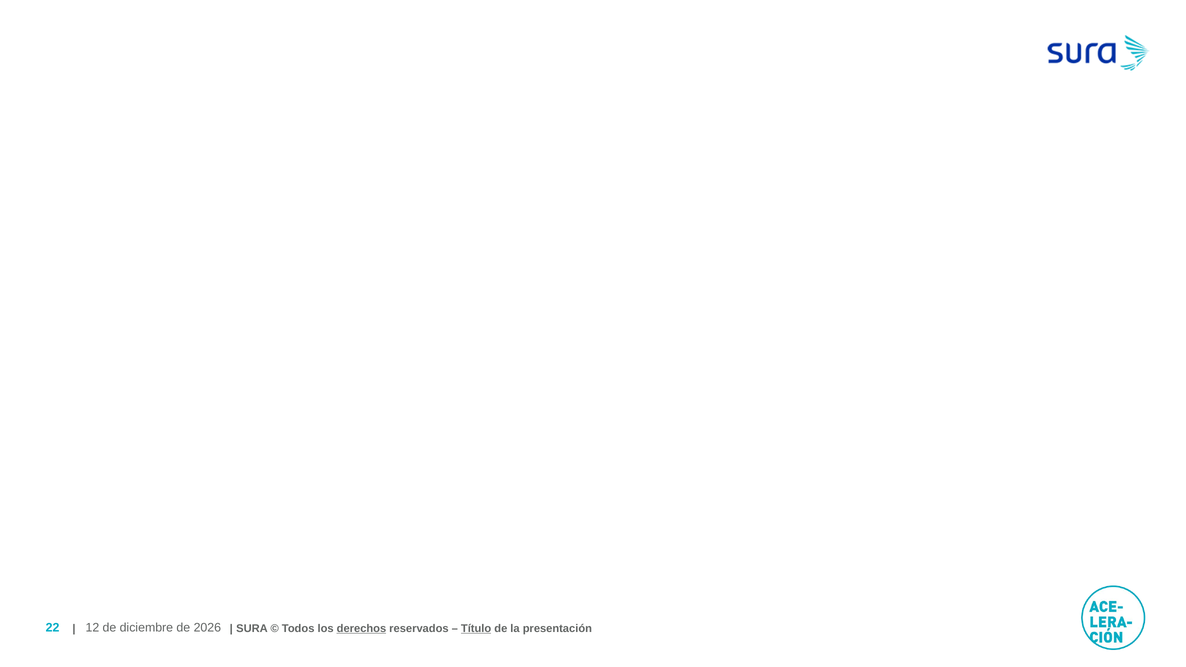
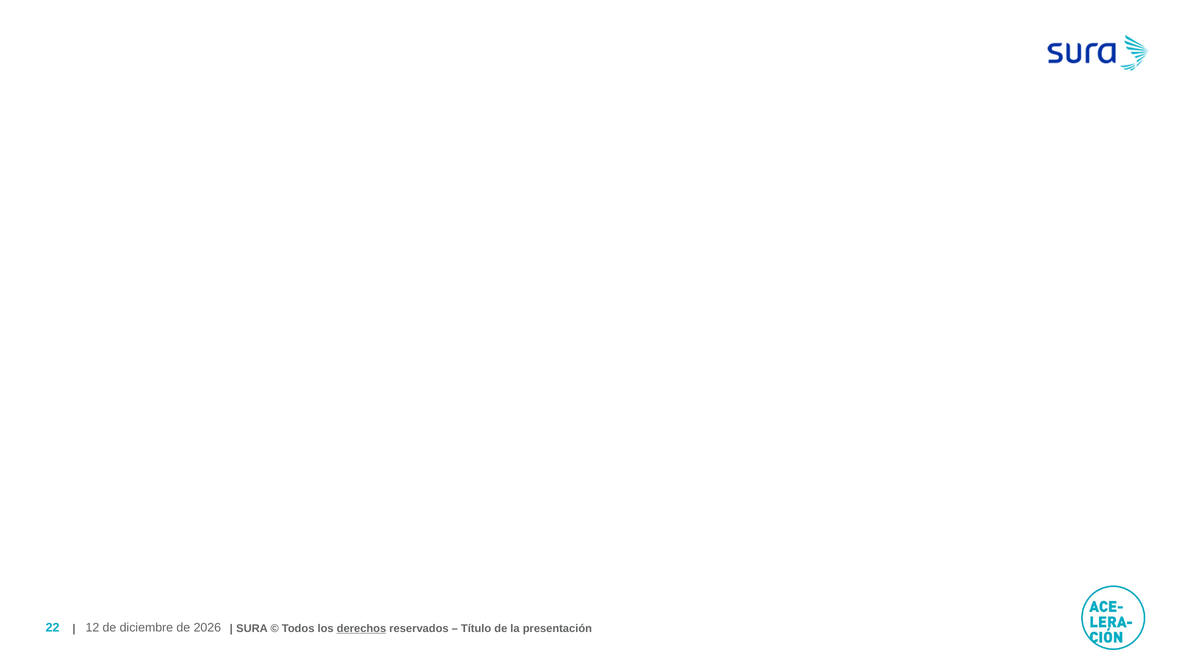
Título underline: present -> none (476, 629)
